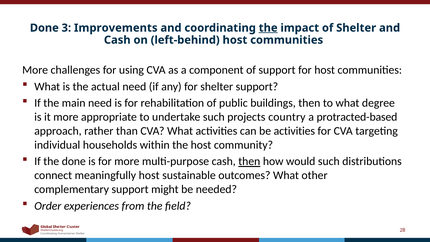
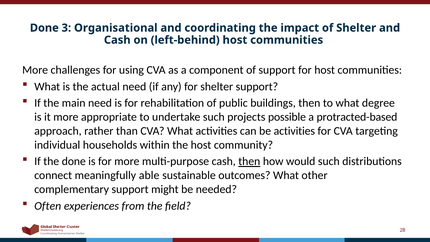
Improvements: Improvements -> Organisational (116, 28)
the underline: present -> none (268, 28)
country: country -> possible (287, 117)
meaningfully host: host -> able (149, 175)
Order: Order -> Often (48, 206)
